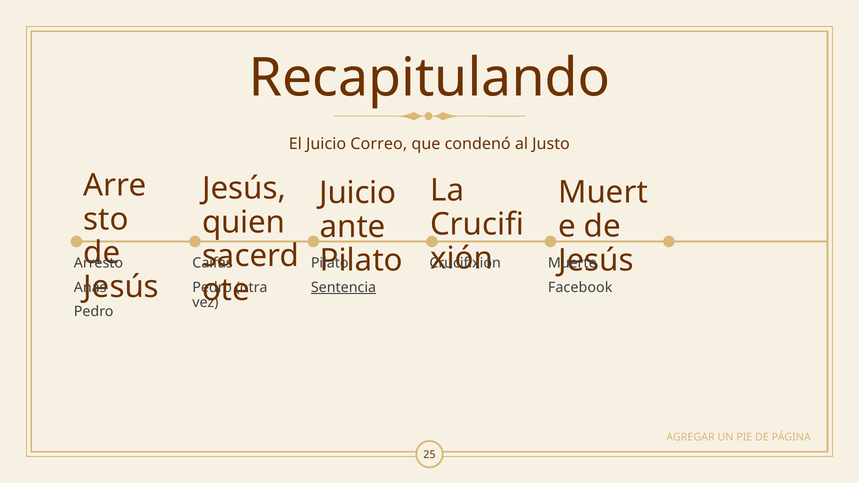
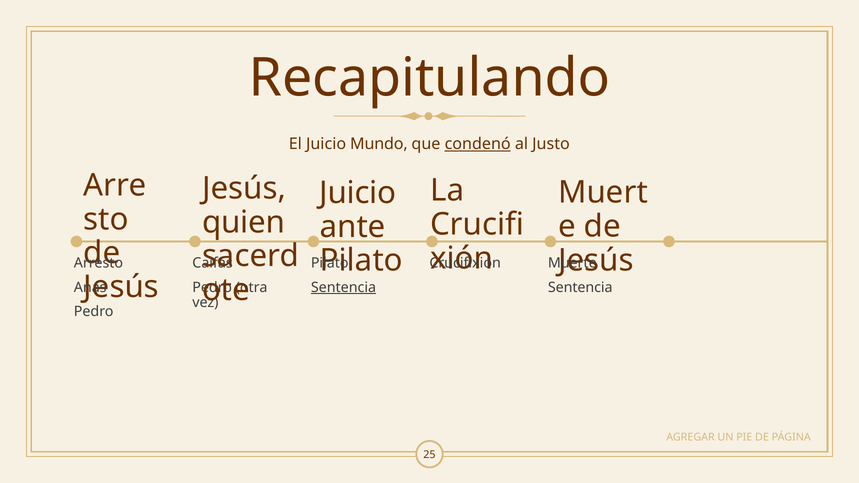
Correo: Correo -> Mundo (379, 144)
condenó underline: none -> present (478, 144)
Facebook: Facebook -> Sentencia (580, 287)
